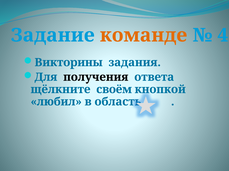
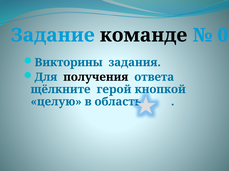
команде colour: orange -> black (144, 35)
4: 4 -> 0 (223, 35)
своём: своём -> герой (114, 90)
любил: любил -> целую (56, 102)
